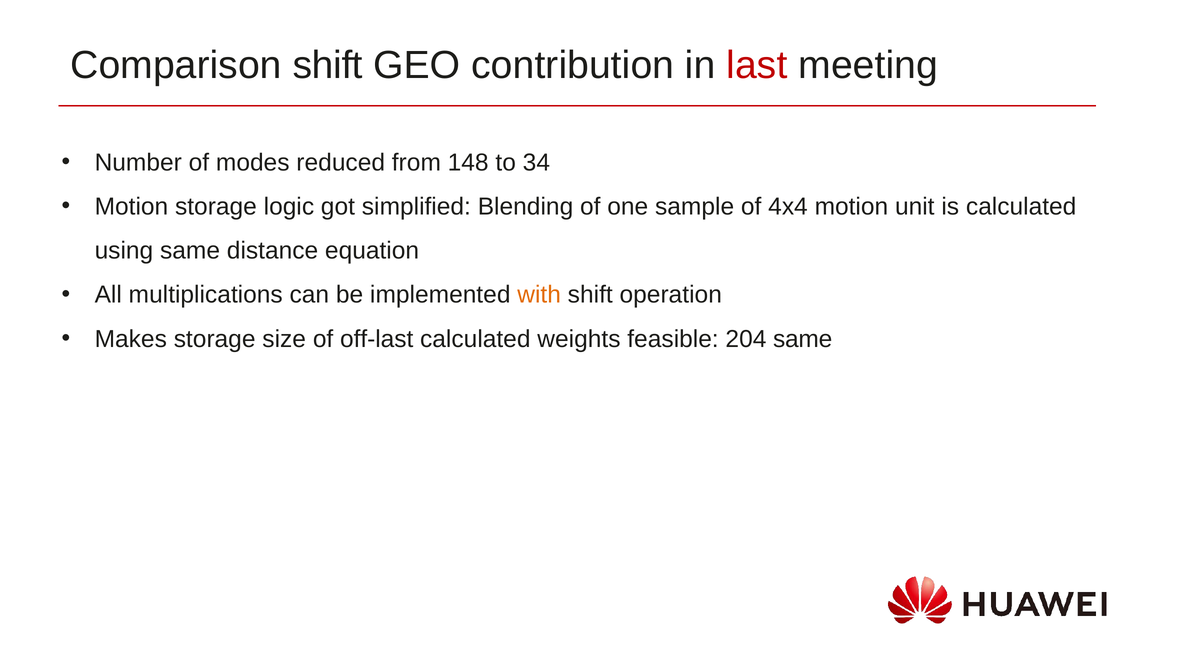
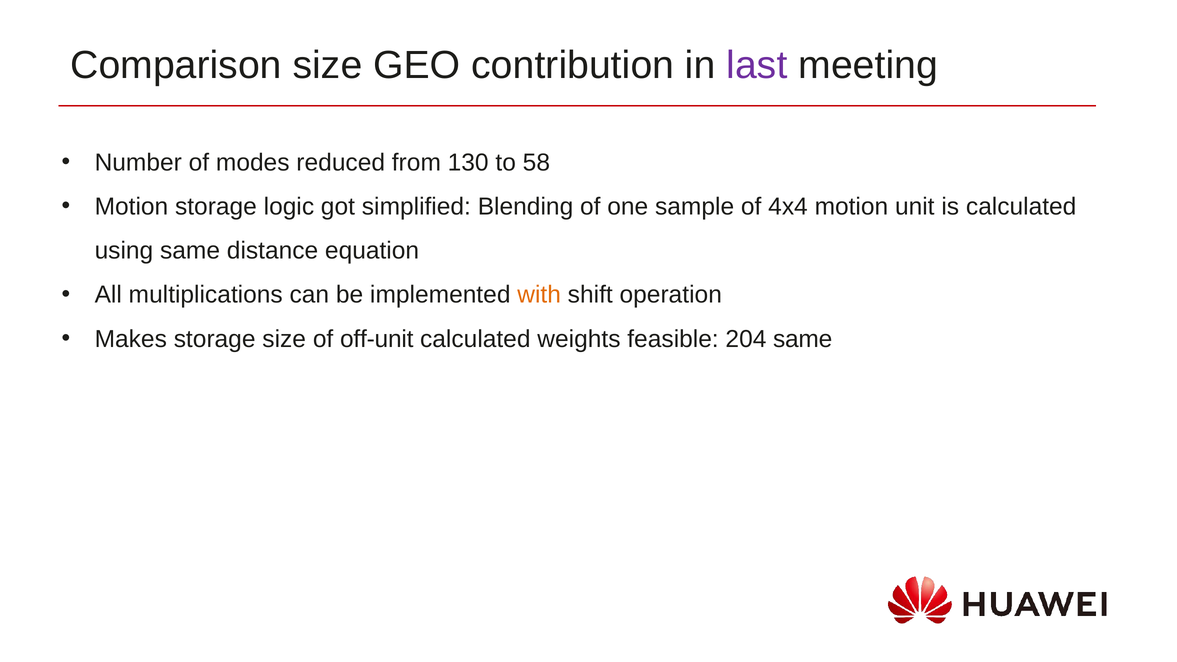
Comparison shift: shift -> size (328, 65)
last colour: red -> purple (757, 65)
148: 148 -> 130 (468, 162)
34: 34 -> 58 (536, 162)
off-last: off-last -> off-unit (377, 339)
